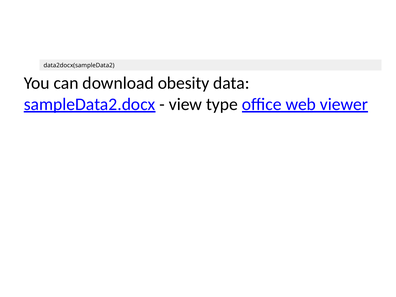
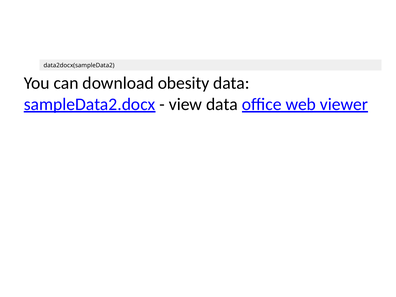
view type: type -> data (222, 104)
